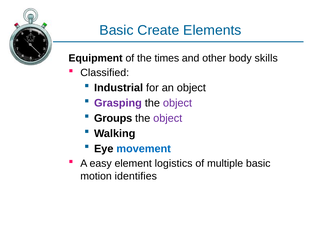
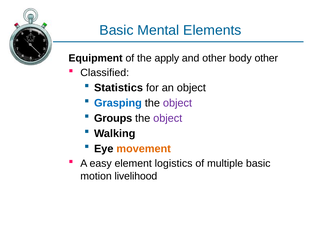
Create: Create -> Mental (158, 30)
times: times -> apply (167, 58)
body skills: skills -> other (266, 58)
Industrial: Industrial -> Statistics (119, 88)
Grasping colour: purple -> blue (118, 103)
movement colour: blue -> orange (144, 149)
identifies: identifies -> livelihood (136, 176)
